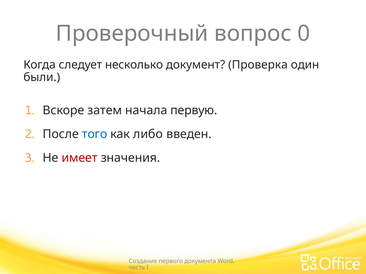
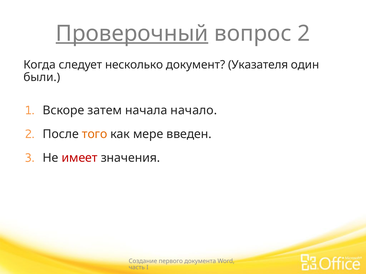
Проверочный underline: none -> present (132, 33)
вопрос 0: 0 -> 2 (304, 33)
Проверка: Проверка -> Указателя (258, 65)
первую: первую -> начало (194, 111)
того colour: blue -> orange (95, 134)
либо: либо -> мере (148, 134)
